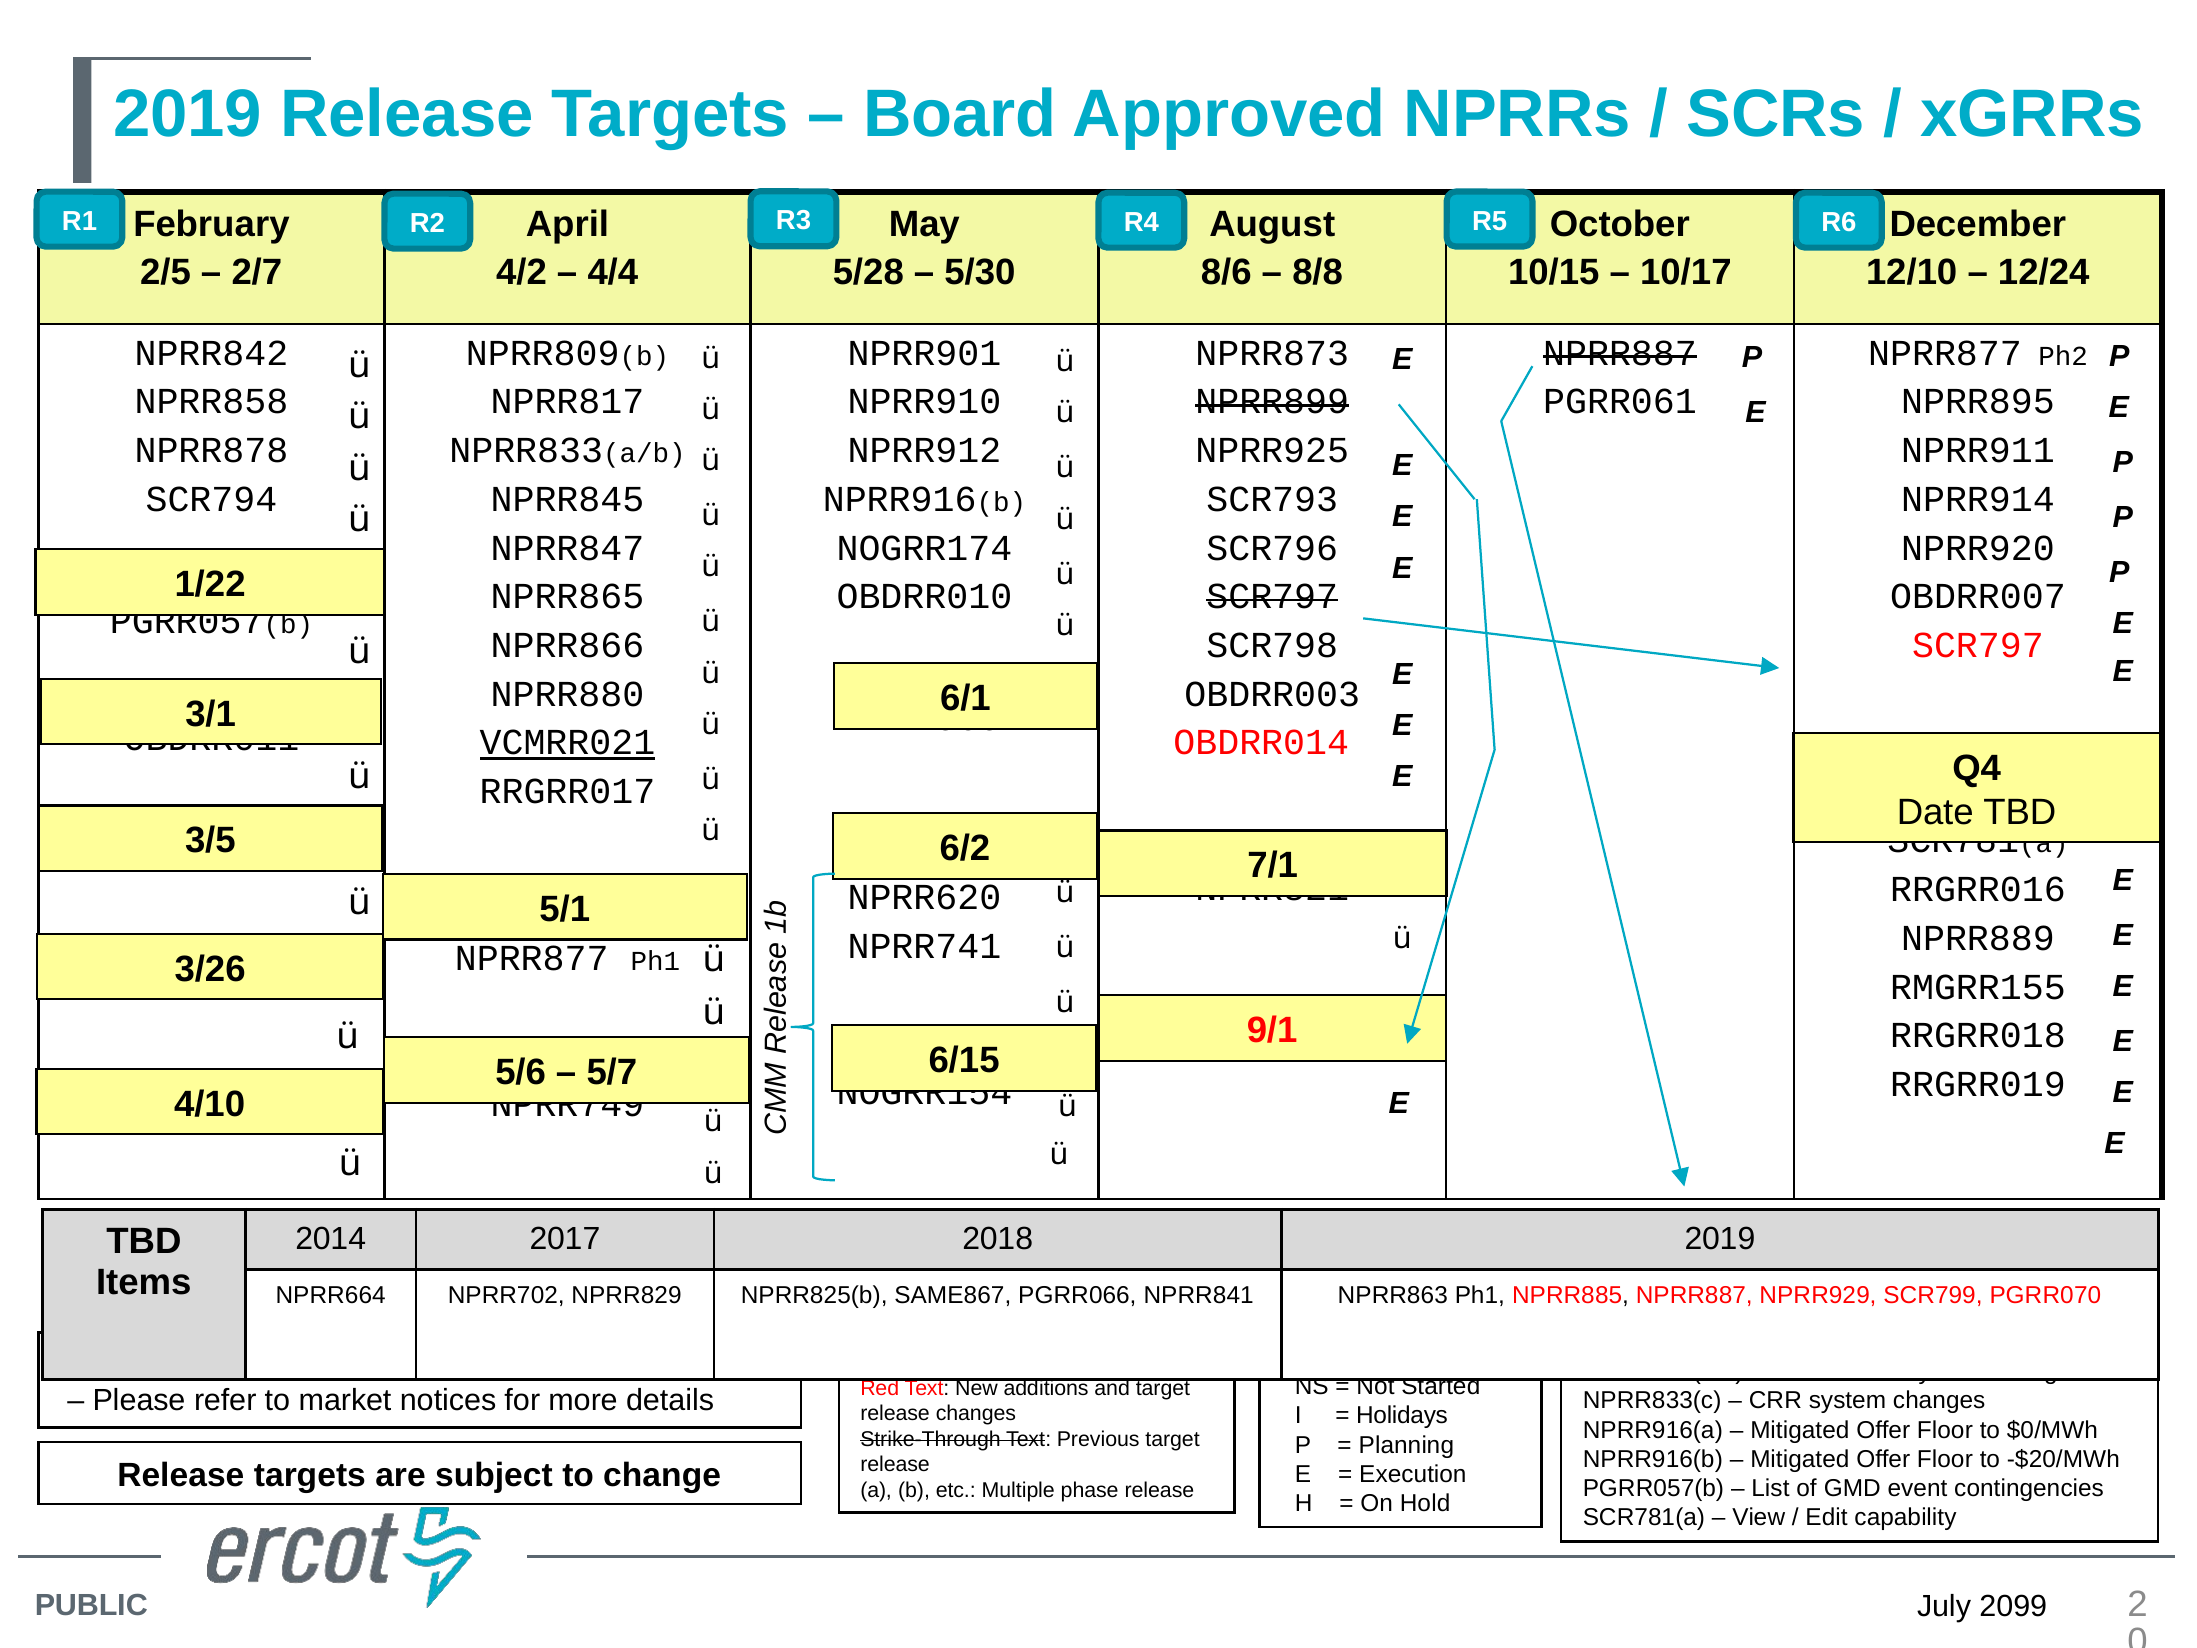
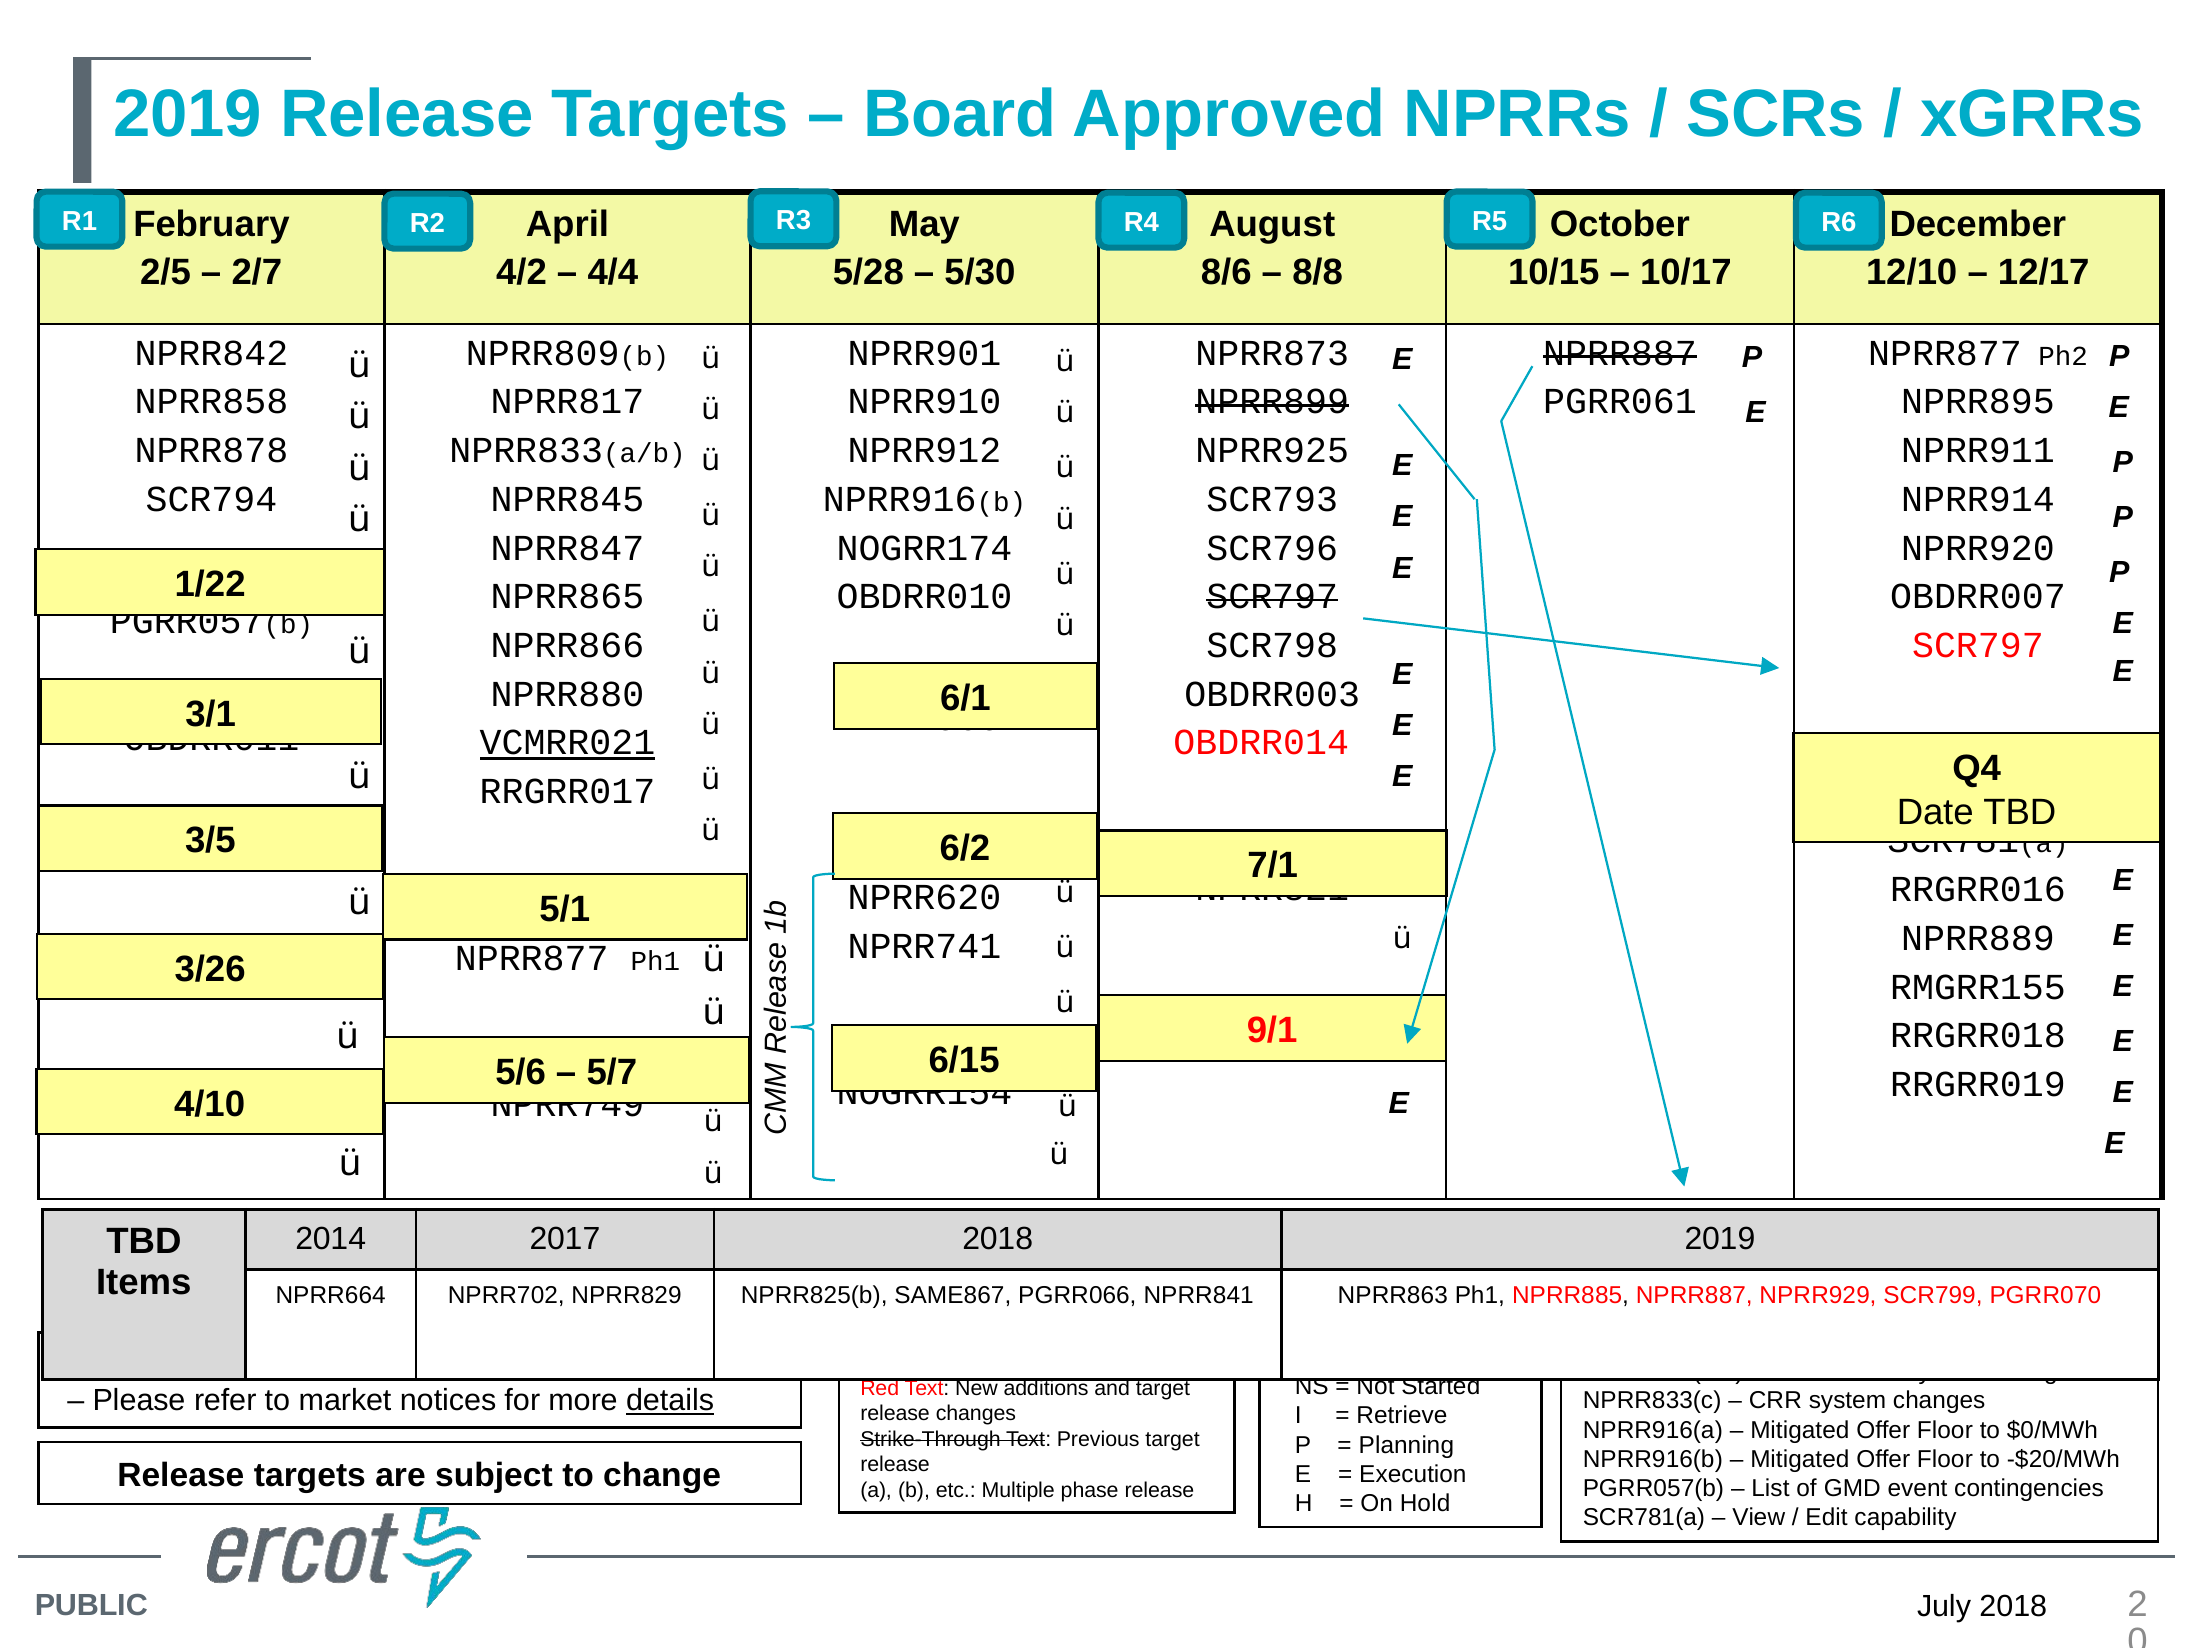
12/24: 12/24 -> 12/17 (2044, 272)
details underline: none -> present (670, 1400)
Holidays: Holidays -> Retrieve (1402, 1416)
2099: 2099 -> 2018 (2013, 1606)
